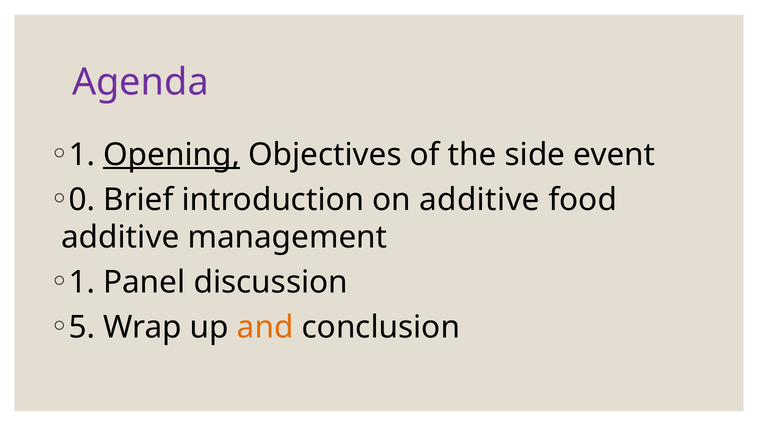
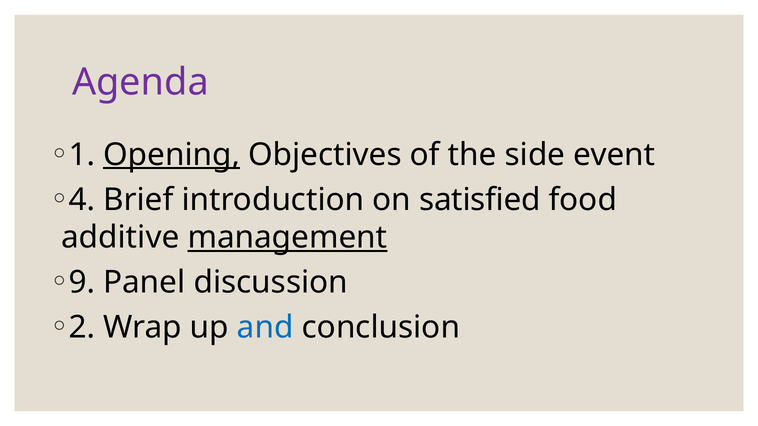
0: 0 -> 4 (82, 200)
on additive: additive -> satisfied (480, 200)
management underline: none -> present (287, 238)
1: 1 -> 9 (82, 283)
5: 5 -> 2 (82, 328)
and colour: orange -> blue (265, 328)
